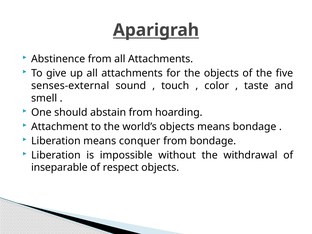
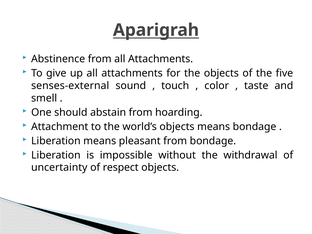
conquer: conquer -> pleasant (140, 141)
inseparable: inseparable -> uncertainty (59, 168)
